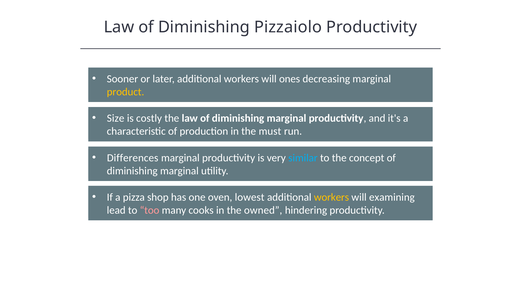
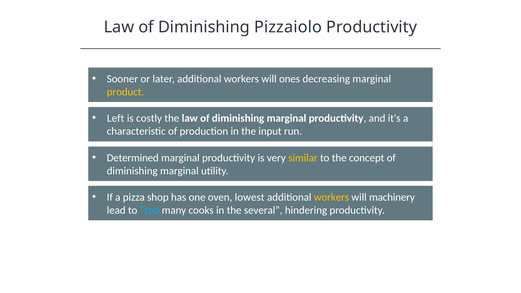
Size: Size -> Left (116, 118)
must: must -> input (270, 131)
Differences: Differences -> Determined (133, 158)
similar colour: light blue -> yellow (303, 158)
examining: examining -> machinery (392, 197)
too colour: pink -> light blue (150, 210)
owned: owned -> several (263, 210)
